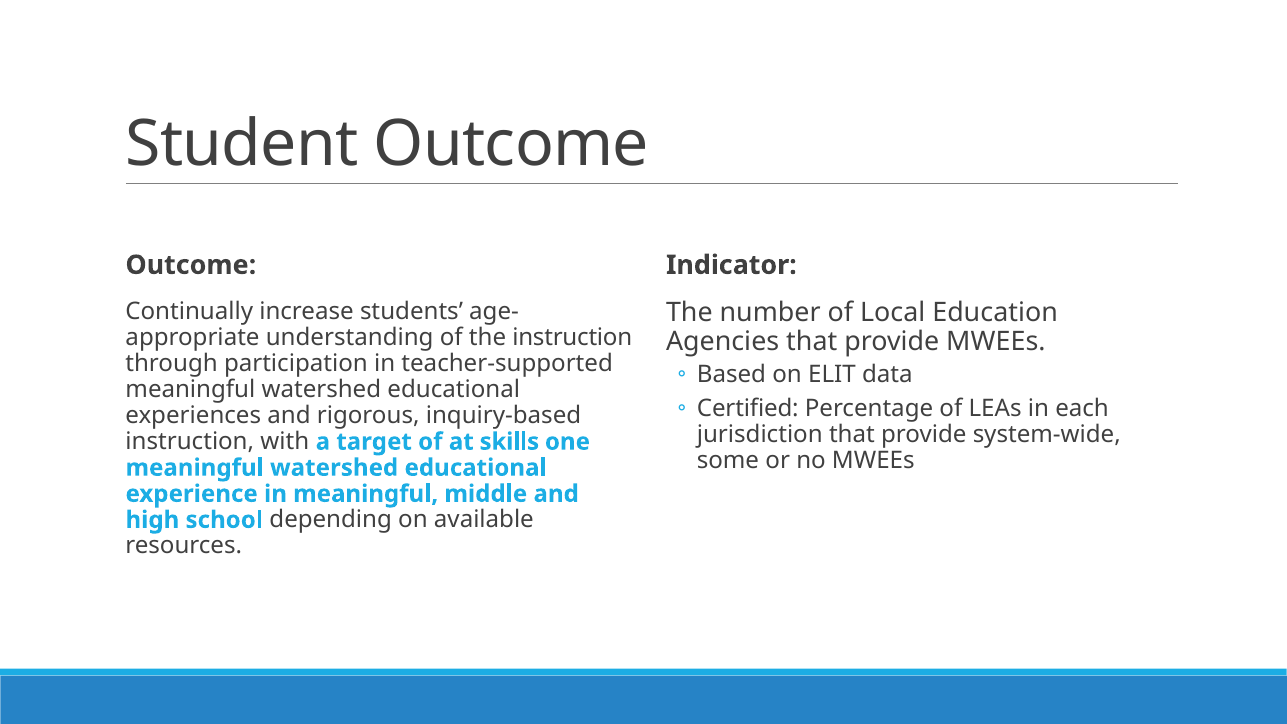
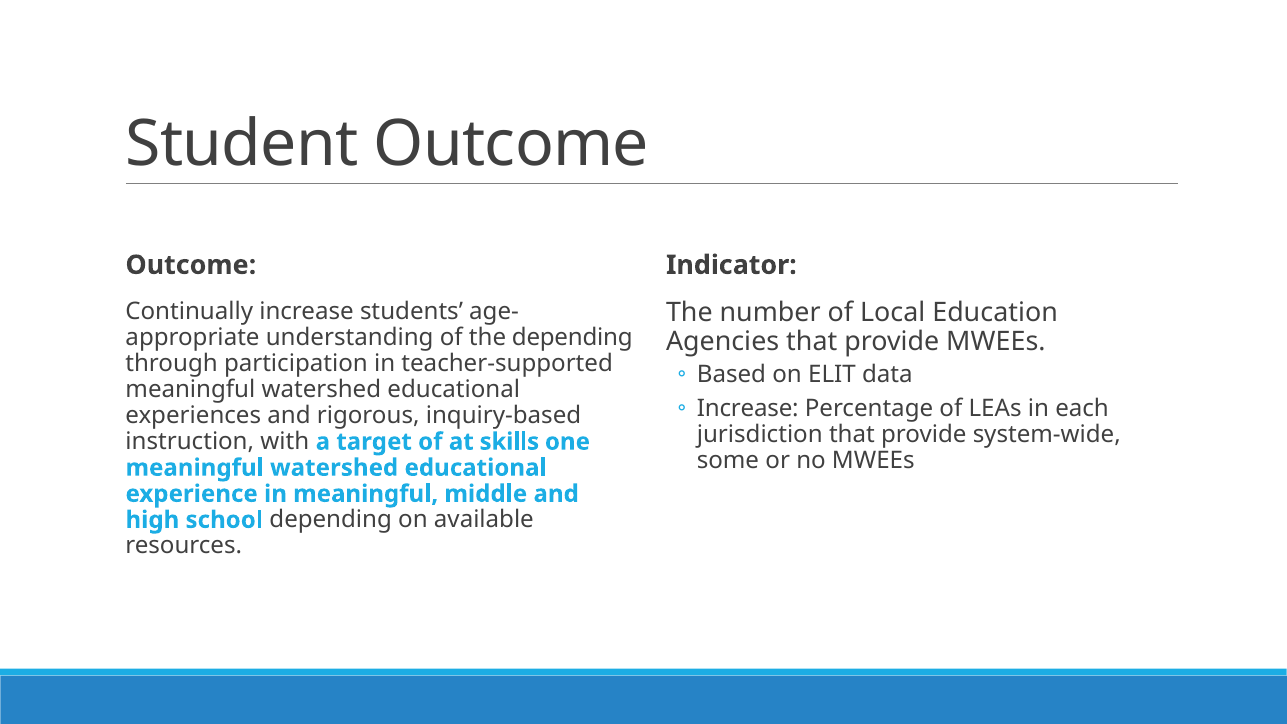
the instruction: instruction -> depending (572, 337)
Certified: Certified -> Increase (748, 409)
